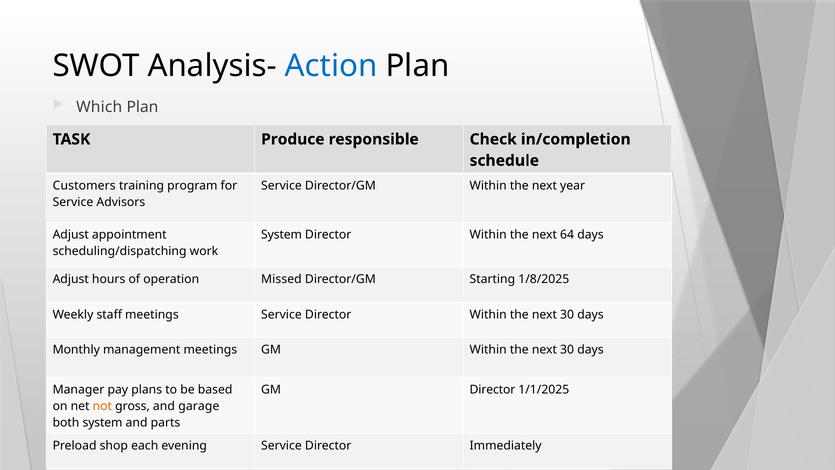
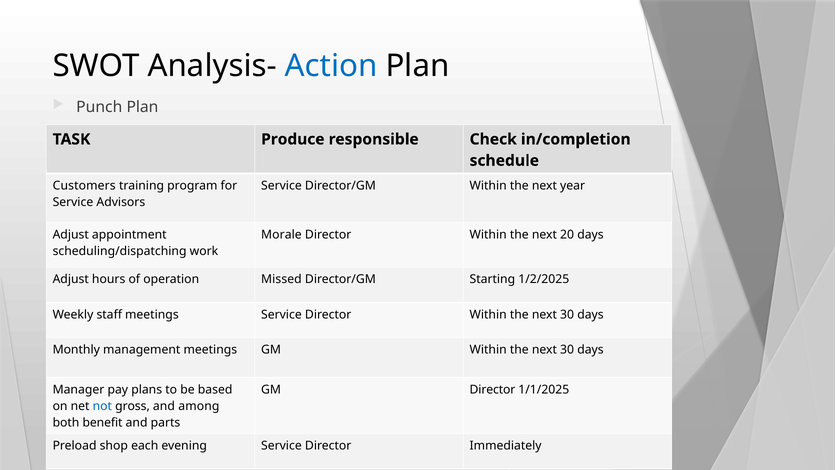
Which: Which -> Punch (99, 107)
System: System -> Morale (281, 234)
64: 64 -> 20 (567, 234)
1/8/2025: 1/8/2025 -> 1/2/2025 (544, 279)
not colour: orange -> blue (102, 406)
garage: garage -> among (199, 406)
both system: system -> benefit (103, 423)
